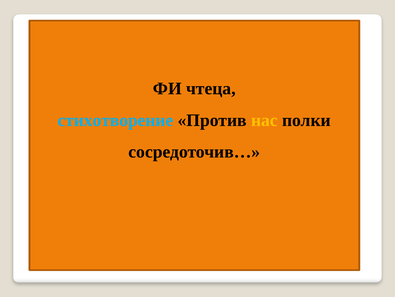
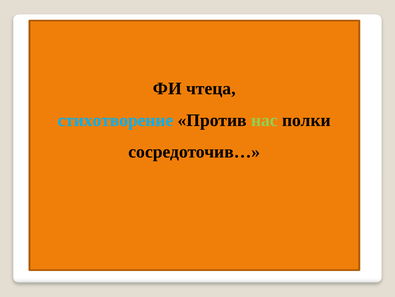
нас colour: yellow -> light green (264, 120)
